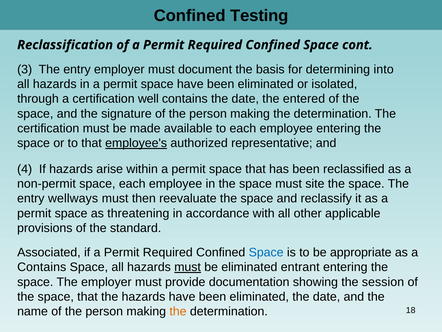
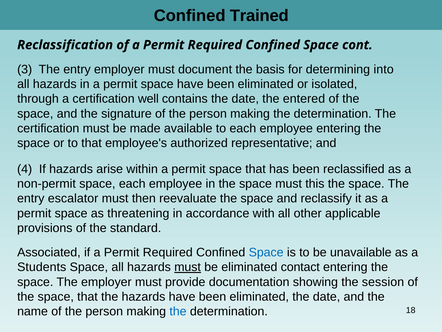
Testing: Testing -> Trained (259, 16)
employee's underline: present -> none (136, 143)
site: site -> this (315, 183)
wellways: wellways -> escalator (73, 198)
appropriate: appropriate -> unavailable (361, 252)
Contains: Contains -> Students (42, 267)
entrant: entrant -> contact (300, 267)
the colour: orange -> blue (178, 311)
